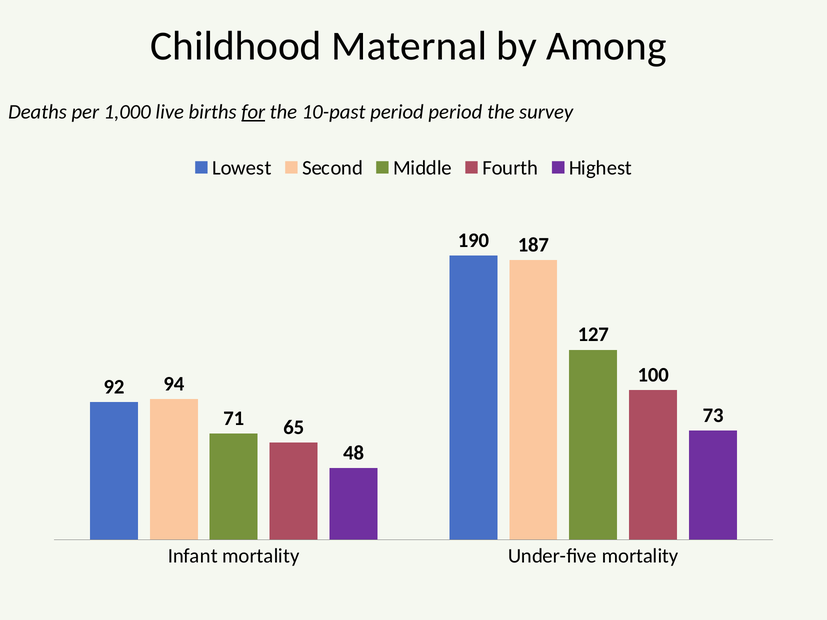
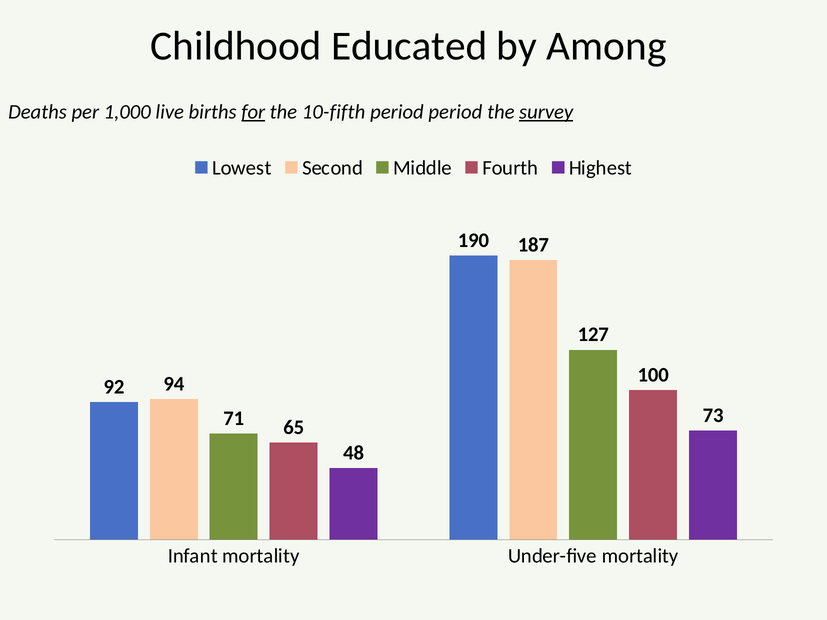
Maternal: Maternal -> Educated (409, 46)
10-past: 10-past -> 10-fifth (334, 112)
survey underline: none -> present (546, 112)
